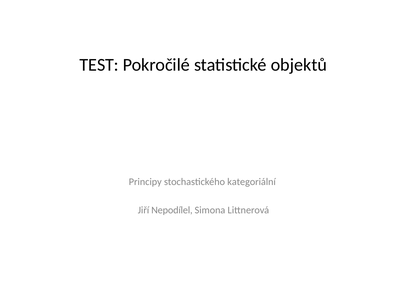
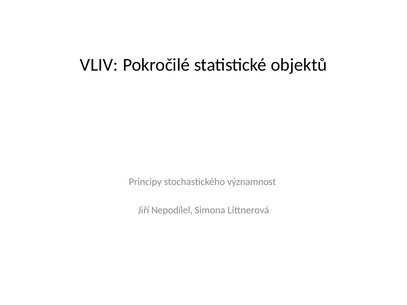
TEST: TEST -> VLIV (99, 65)
kategoriální: kategoriální -> významnost (252, 182)
